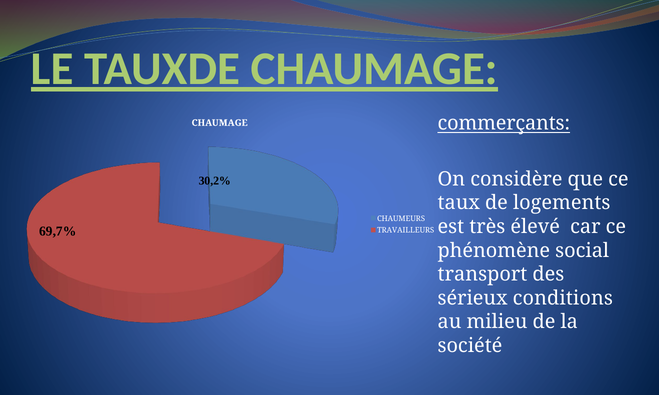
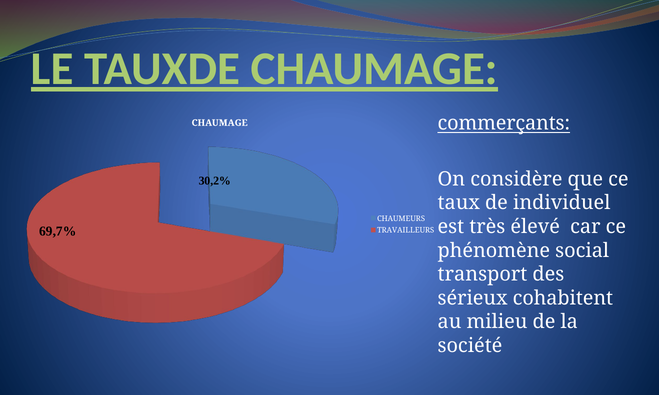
logements: logements -> individuel (562, 203)
conditions: conditions -> cohabitent (563, 298)
